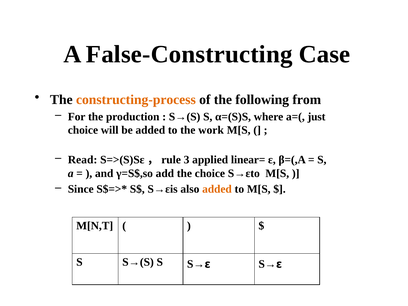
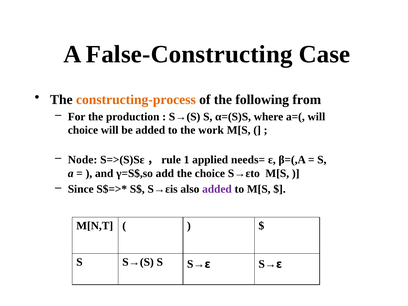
a=( just: just -> will (316, 117)
Read: Read -> Node (83, 160)
3: 3 -> 1 (187, 160)
linear=: linear= -> needs= (248, 160)
added colour: orange -> purple (217, 189)
